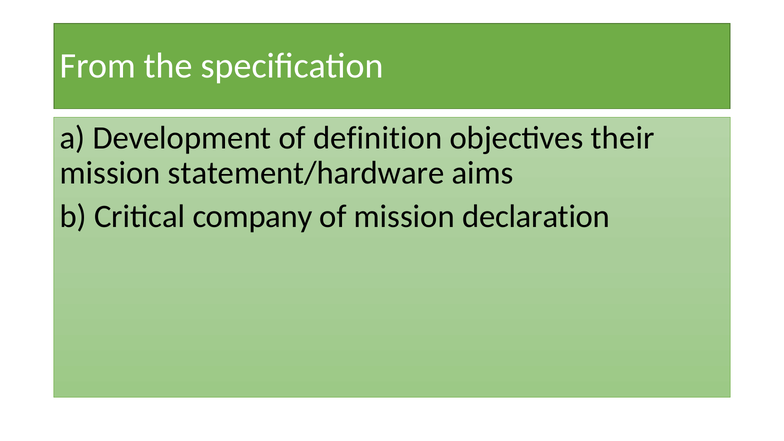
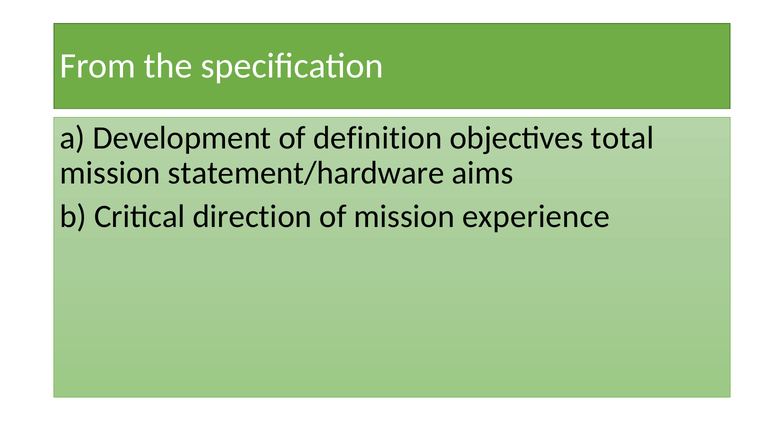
their: their -> total (623, 138)
company: company -> direction (252, 216)
declaration: declaration -> experience (536, 216)
